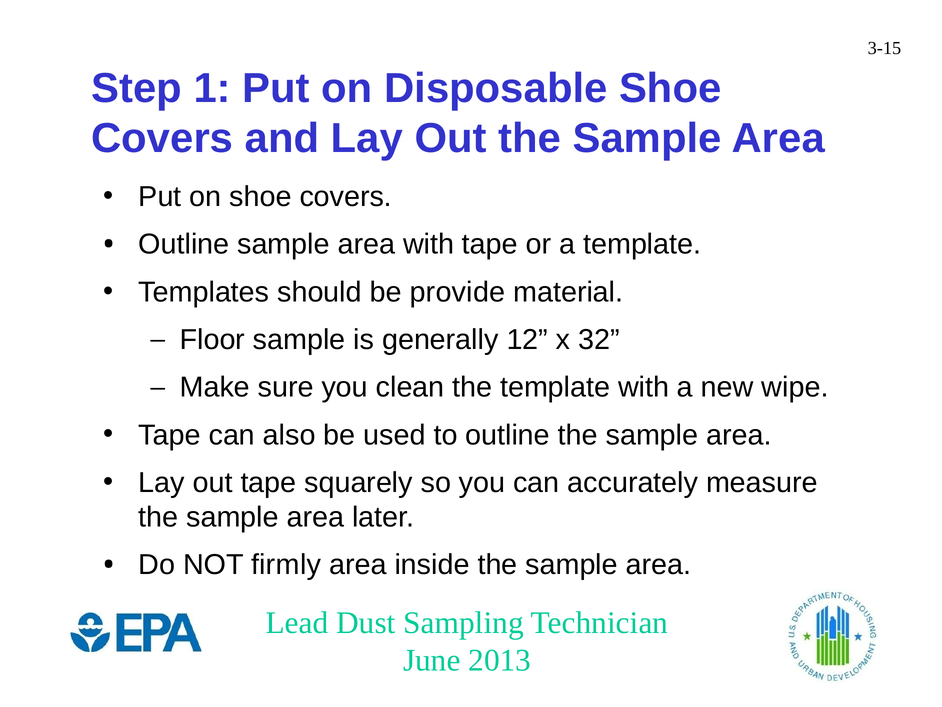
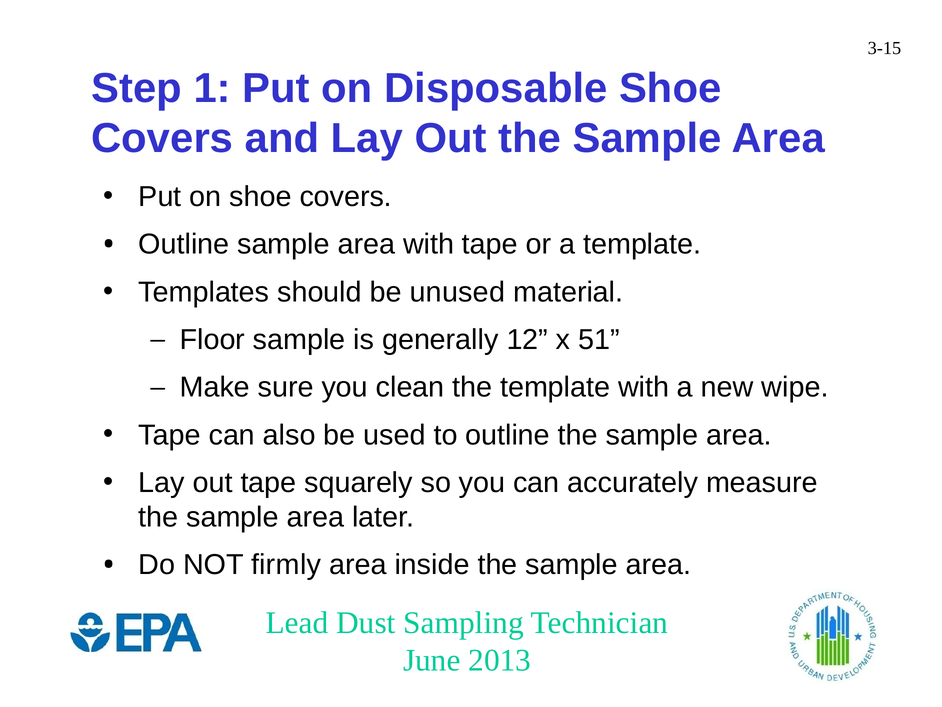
provide: provide -> unused (457, 292)
32: 32 -> 51 (599, 339)
